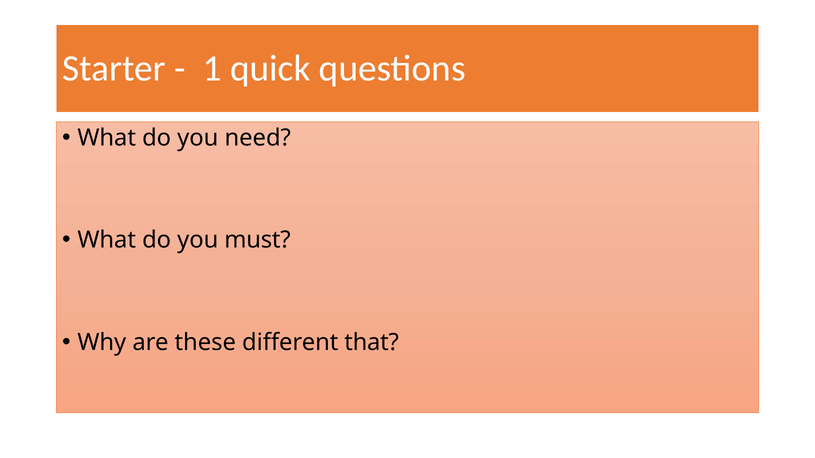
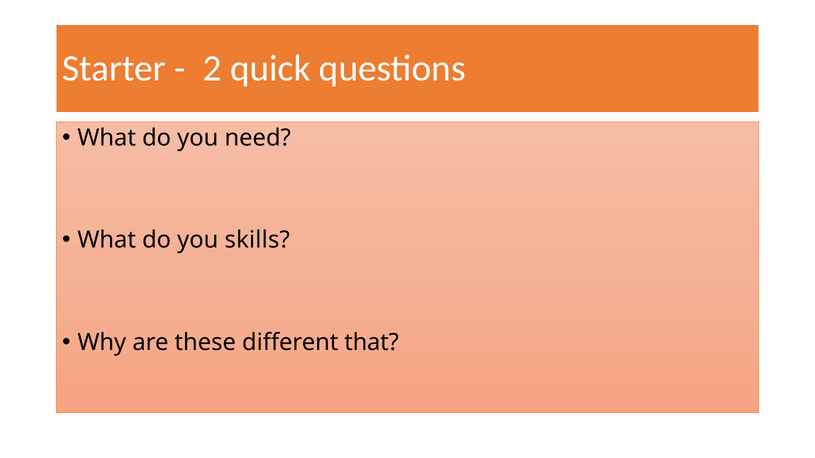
1: 1 -> 2 (212, 68)
must: must -> skills (257, 240)
